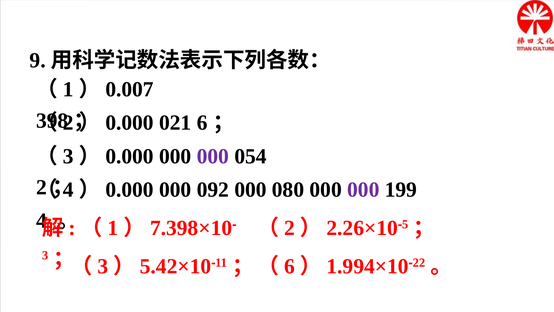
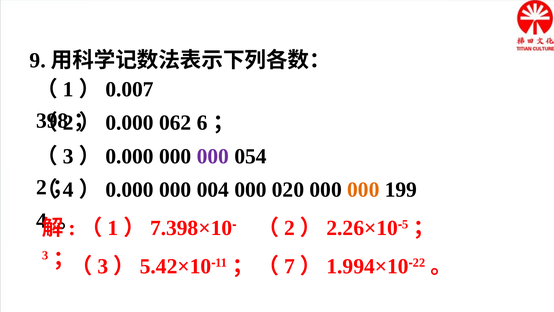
021: 021 -> 062 (175, 123)
092: 092 -> 004 (213, 189)
080: 080 -> 020 (288, 189)
000 colour: purple -> orange (363, 189)
6: 6 -> 7 (289, 266)
